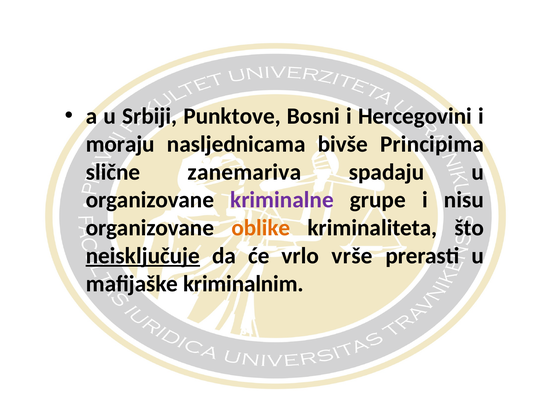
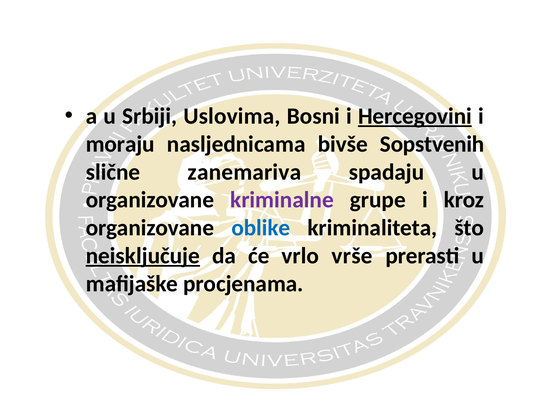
Punktove: Punktove -> Uslovima (232, 116)
Hercegovini underline: none -> present (415, 116)
Principima: Principima -> Sopstvenih (432, 144)
nisu: nisu -> kroz (464, 200)
oblike colour: orange -> blue (261, 228)
kriminalnim: kriminalnim -> procjenama (243, 283)
